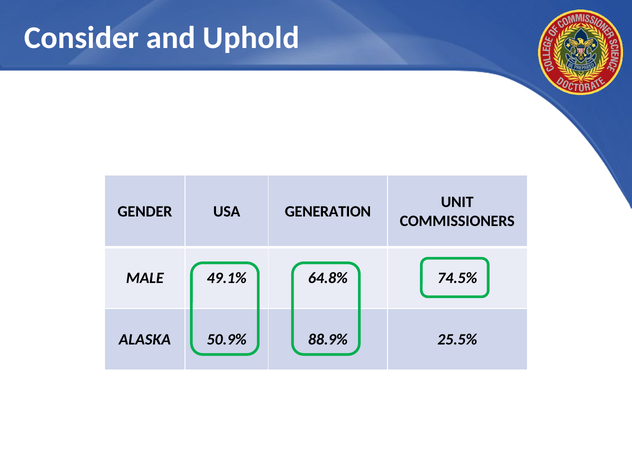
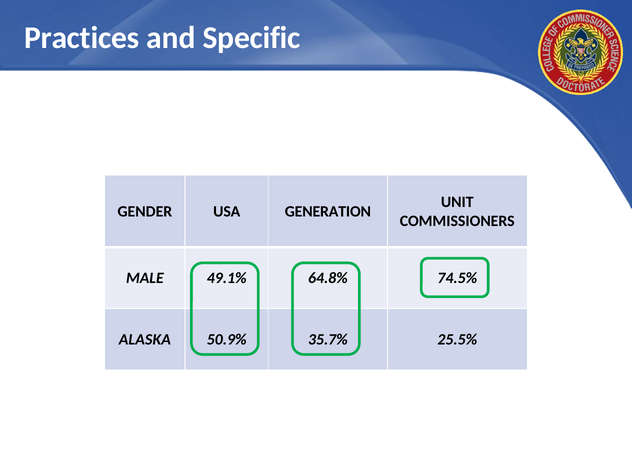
Consider: Consider -> Practices (82, 38)
Uphold: Uphold -> Specific (252, 38)
88.9%: 88.9% -> 35.7% (328, 339)
